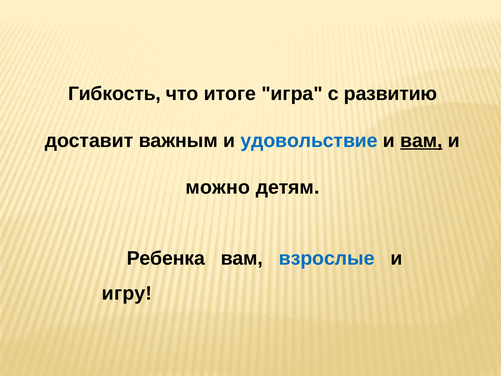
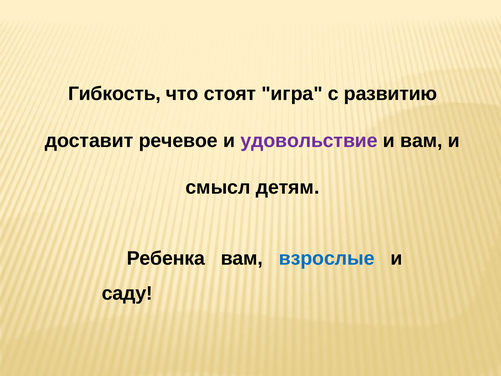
итоге: итоге -> стоят (230, 94)
важным: важным -> речевое (178, 140)
удовольствие colour: blue -> purple (309, 140)
вам underline: present -> none (421, 140)
можно: можно -> смысл (218, 187)
игру: игру -> саду (127, 293)
